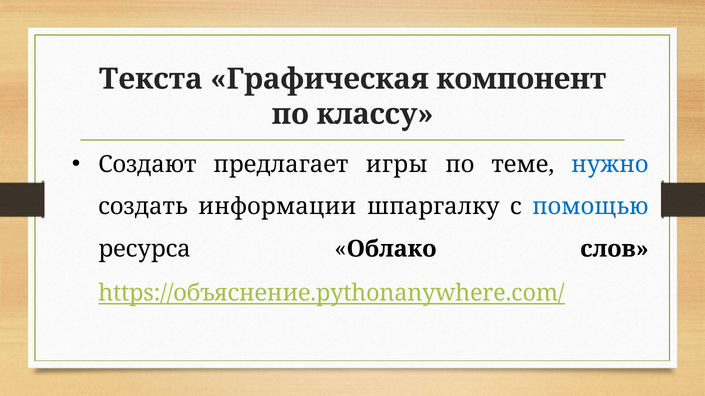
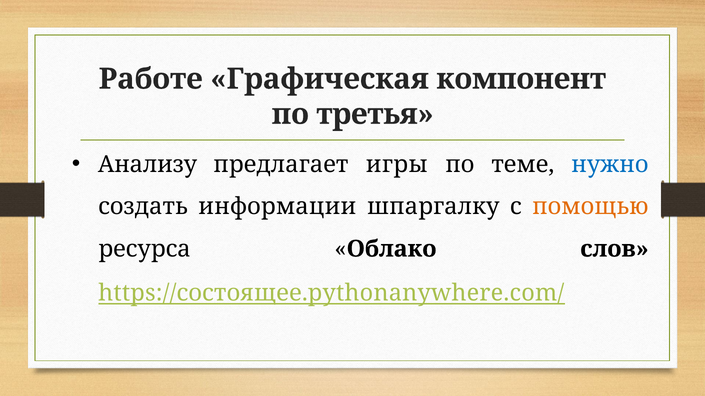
Текста: Текста -> Работе (151, 79)
классу: классу -> третья (375, 114)
Создают: Создают -> Анализу (147, 165)
помощью colour: blue -> orange (590, 207)
https://объяснение.pythonanywhere.com/: https://объяснение.pythonanywhere.com/ -> https://состоящее.pythonanywhere.com/ (331, 293)
